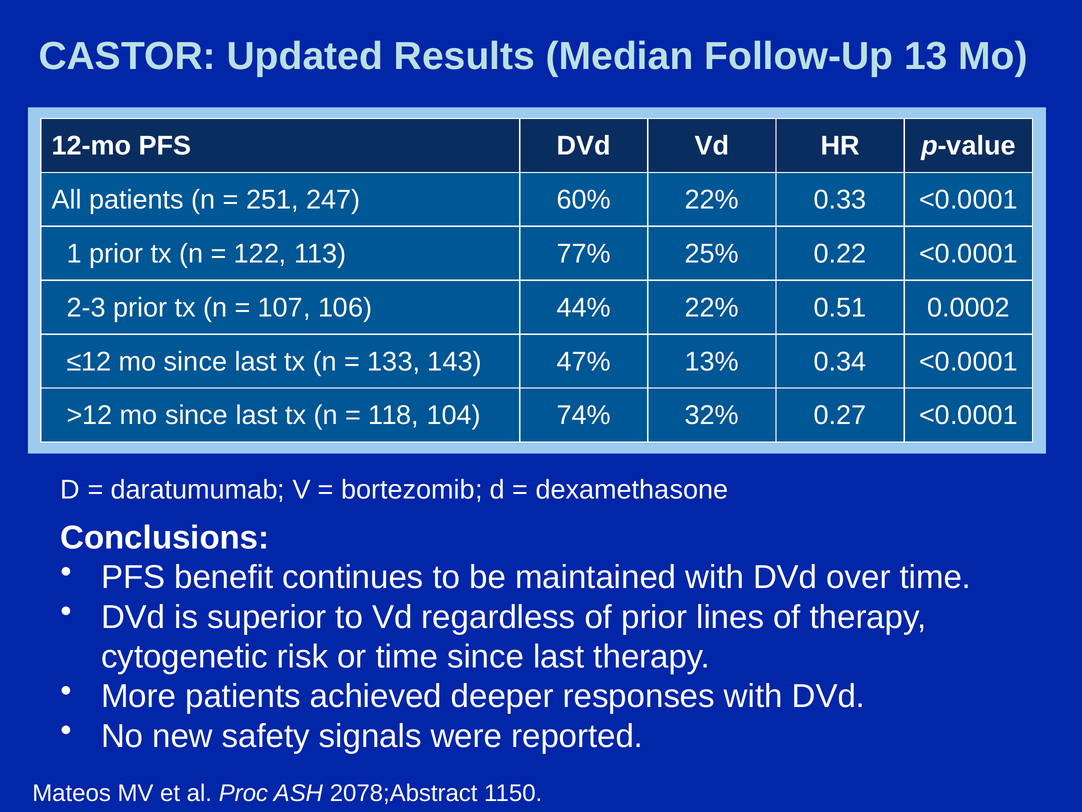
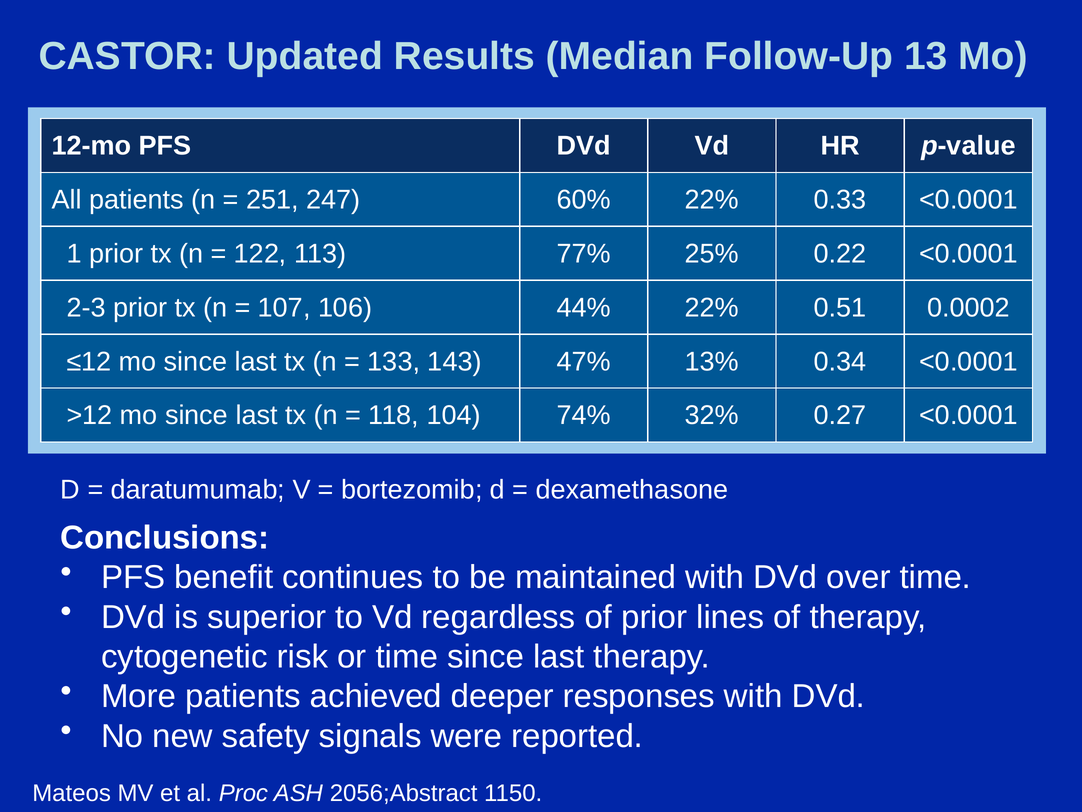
2078;Abstract: 2078;Abstract -> 2056;Abstract (404, 793)
